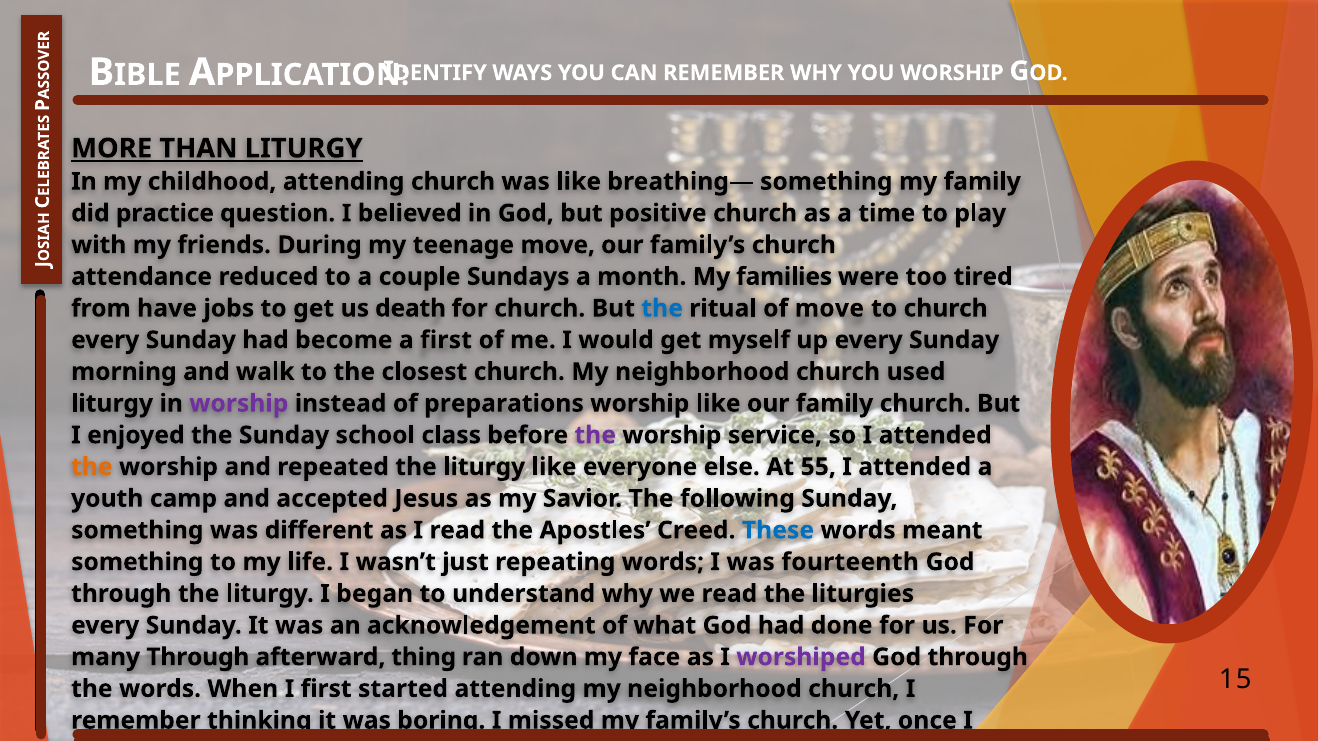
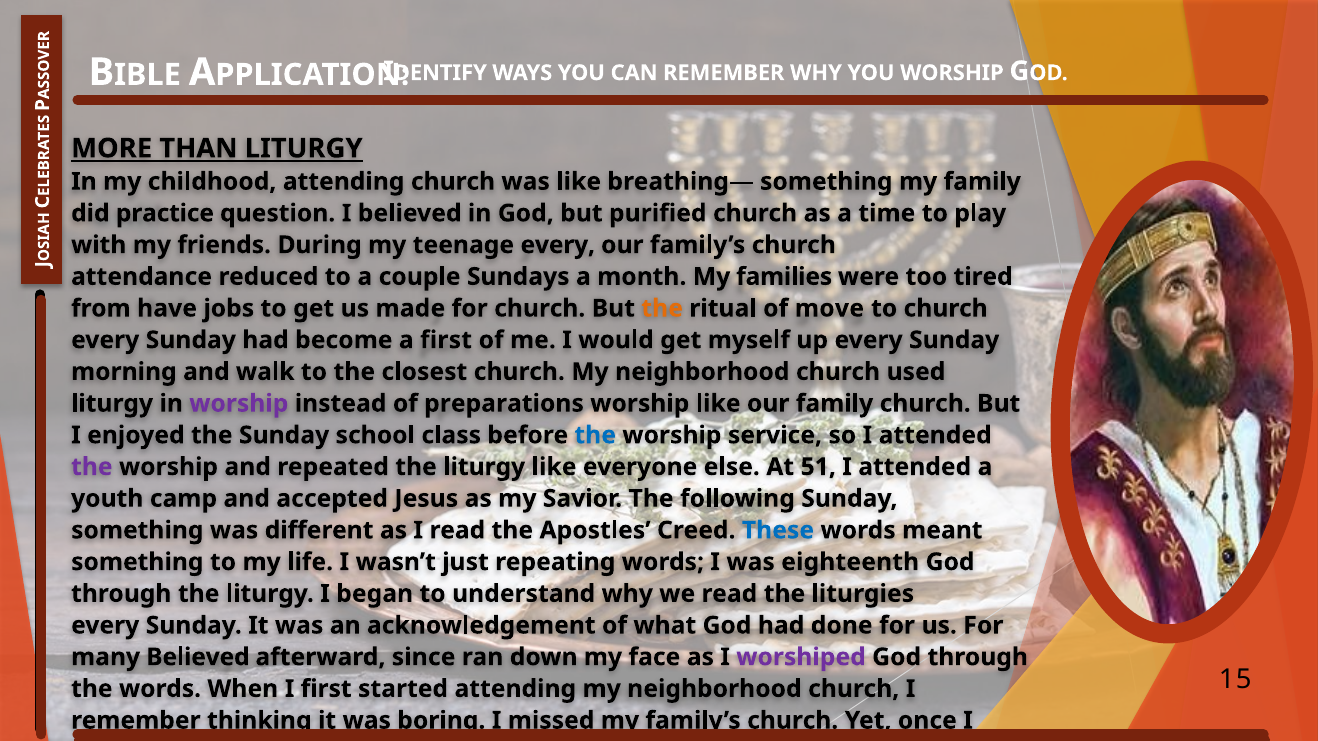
positive: positive -> purified (658, 213)
teenage move: move -> every (558, 245)
death: death -> made (410, 309)
the colour: blue -> orange (662, 309)
the colour: purple -> blue (595, 435)
the colour: orange -> purple (92, 467)
55: 55 -> 51 (818, 467)
fourteenth: fourteenth -> eighteenth (850, 562)
many Through: Through -> Believed (198, 657)
thing: thing -> since (424, 657)
